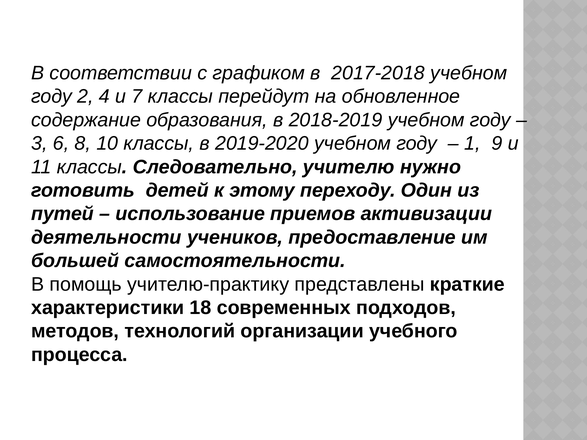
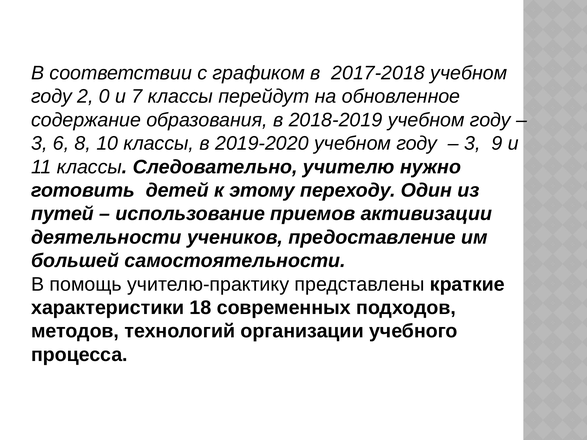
4: 4 -> 0 (104, 97)
1: 1 -> 3 (472, 144)
